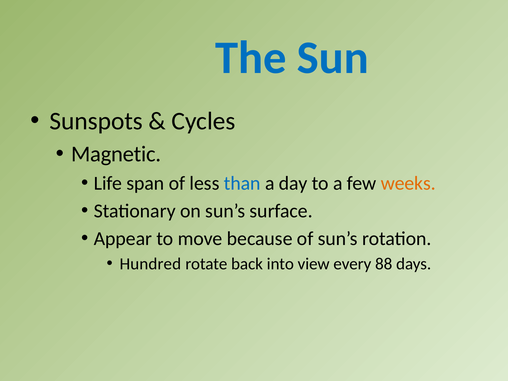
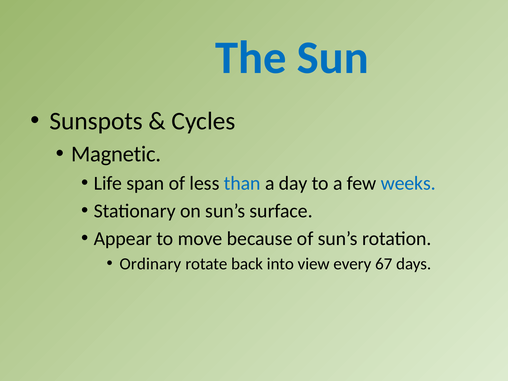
weeks colour: orange -> blue (408, 183)
Hundred: Hundred -> Ordinary (150, 264)
88: 88 -> 67 (384, 264)
